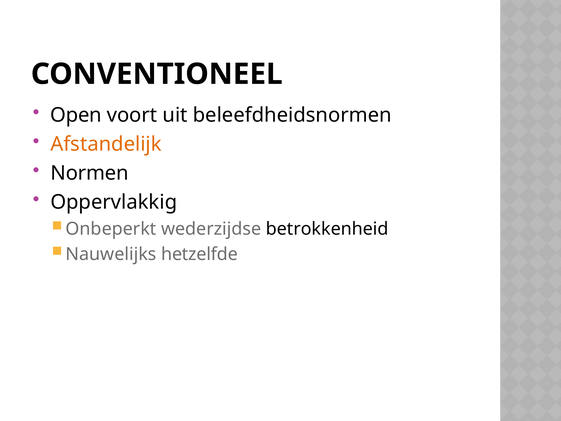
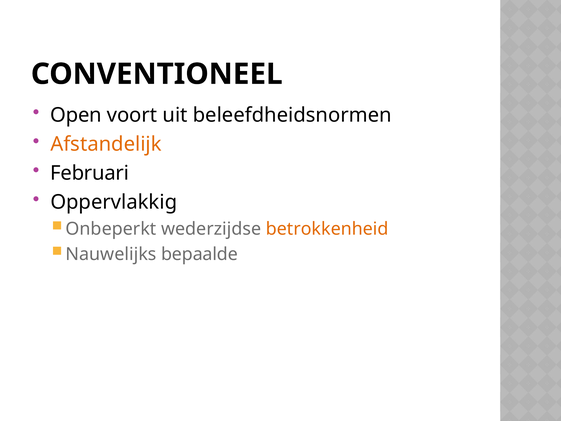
Normen: Normen -> Februari (90, 173)
betrokkenheid colour: black -> orange (327, 229)
hetzelfde: hetzelfde -> bepaalde (200, 254)
